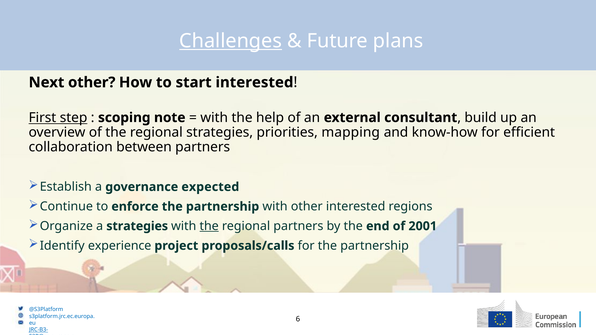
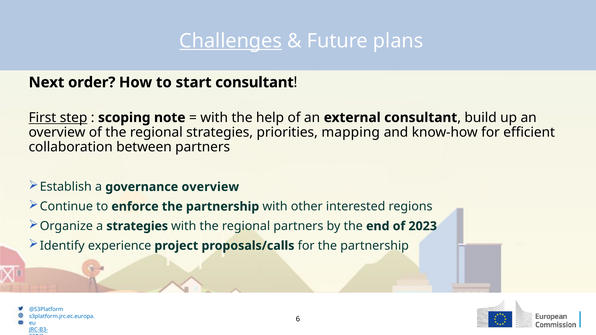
Next other: other -> order (92, 82)
start interested: interested -> consultant (255, 82)
governance expected: expected -> overview (210, 187)
the underline: present -> none (209, 226)
2001: 2001 -> 2023 (423, 226)
